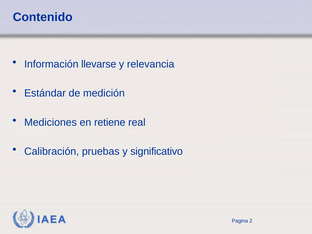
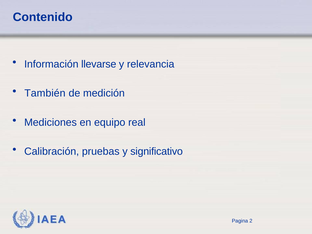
Estándar: Estándar -> También (45, 93)
retiene: retiene -> equipo (110, 122)
